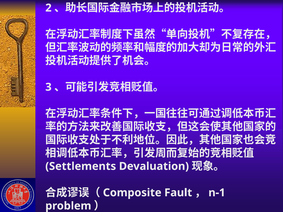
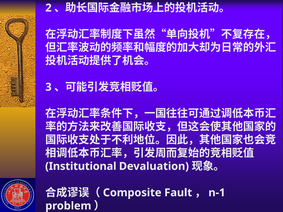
Settlements: Settlements -> Institutional (81, 166)
